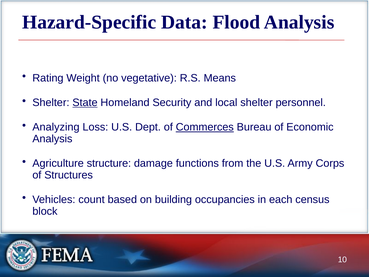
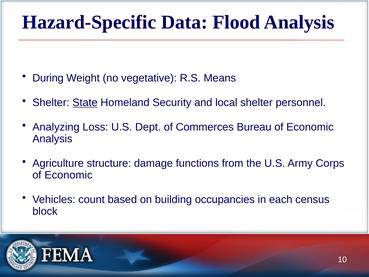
Rating: Rating -> During (48, 78)
Commerces underline: present -> none (205, 127)
Structures: Structures -> Economic (68, 175)
